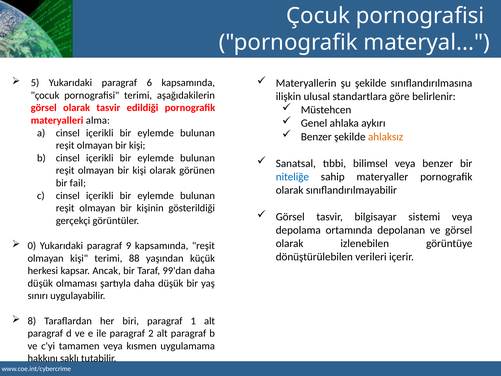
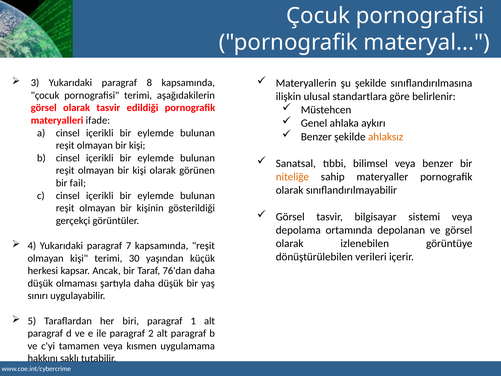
5: 5 -> 3 (35, 83)
6: 6 -> 8 (149, 83)
alma: alma -> ifade (98, 120)
niteliğe colour: blue -> orange (292, 177)
0: 0 -> 4 (32, 246)
9: 9 -> 7 (129, 246)
88: 88 -> 30 (134, 258)
99'dan: 99'dan -> 76'dan (177, 271)
8: 8 -> 5 (32, 321)
